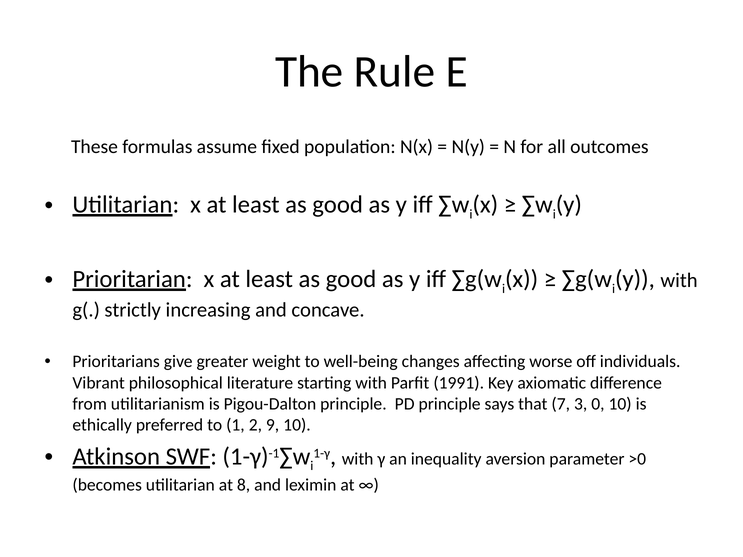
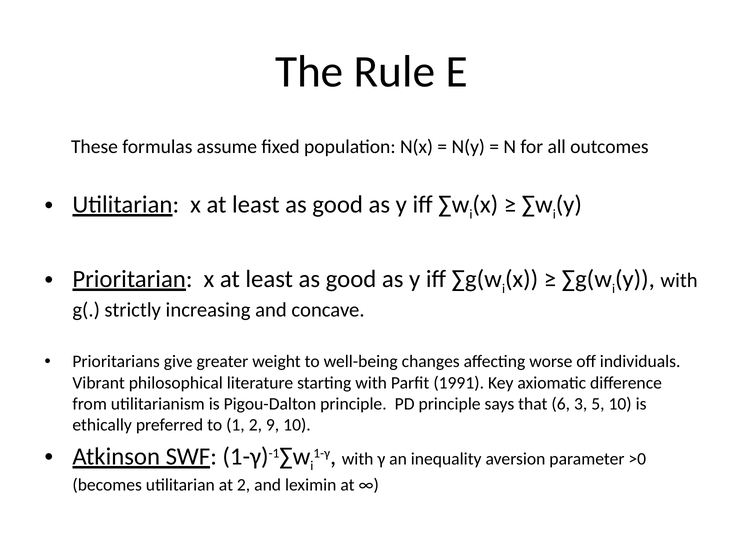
7: 7 -> 6 (561, 404)
0: 0 -> 5 (598, 404)
at 8: 8 -> 2 (244, 485)
